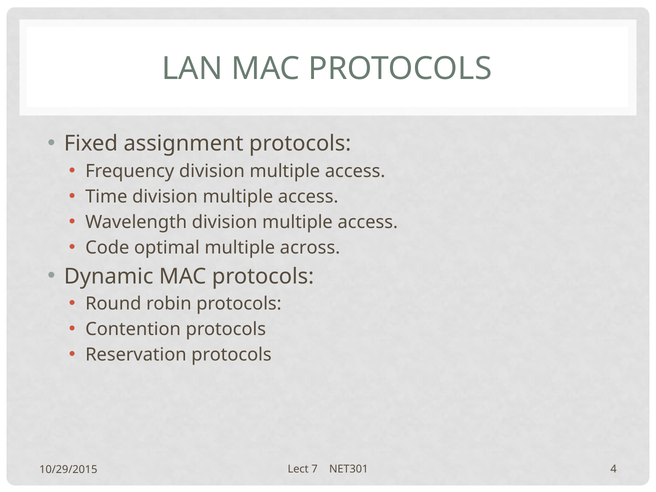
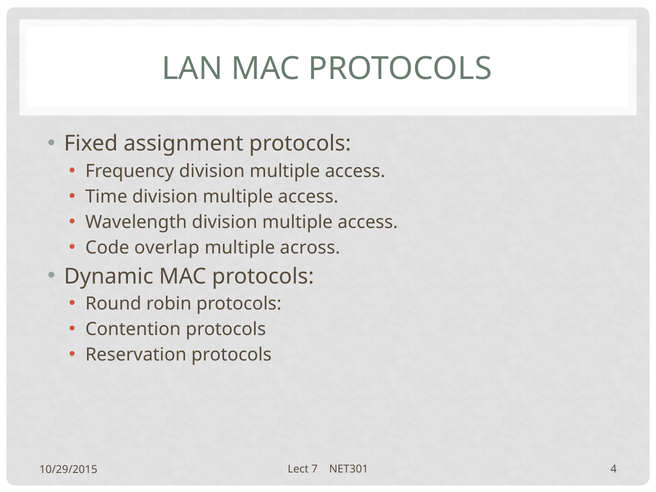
optimal: optimal -> overlap (167, 248)
